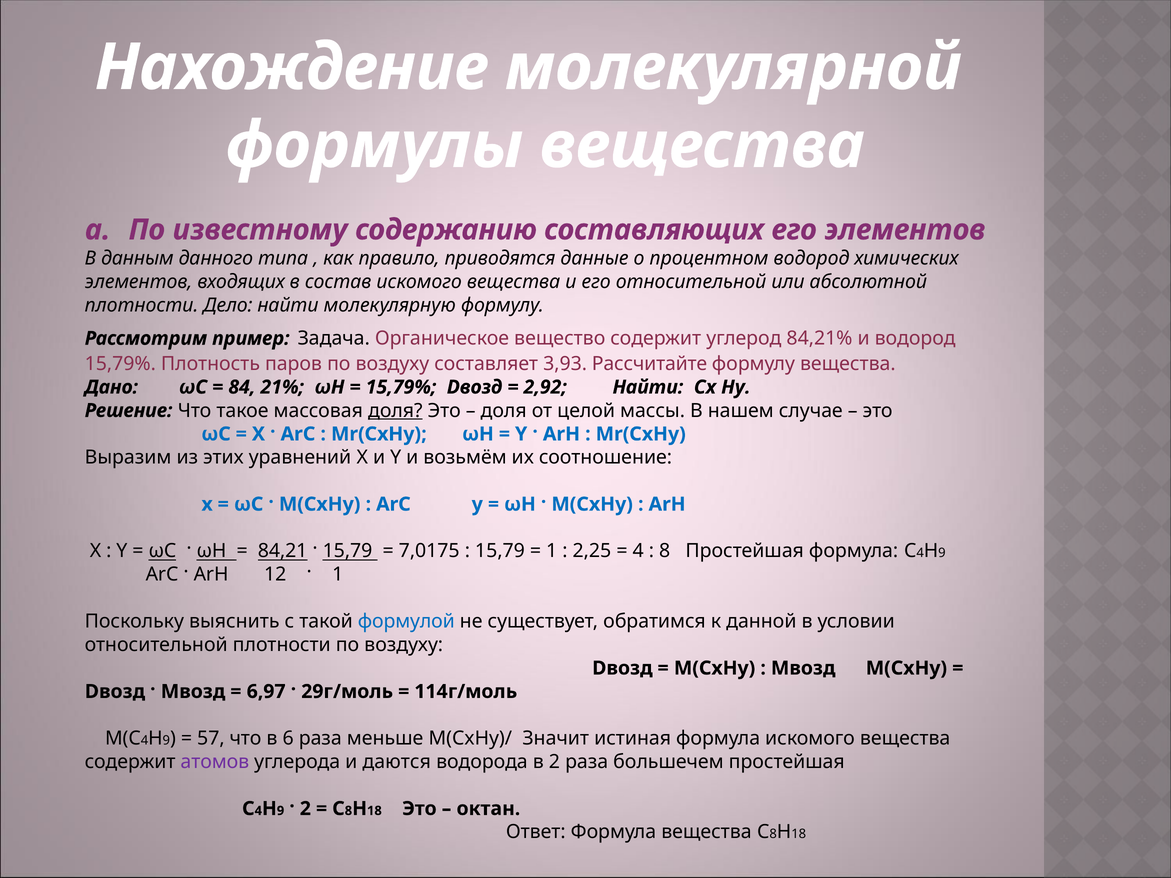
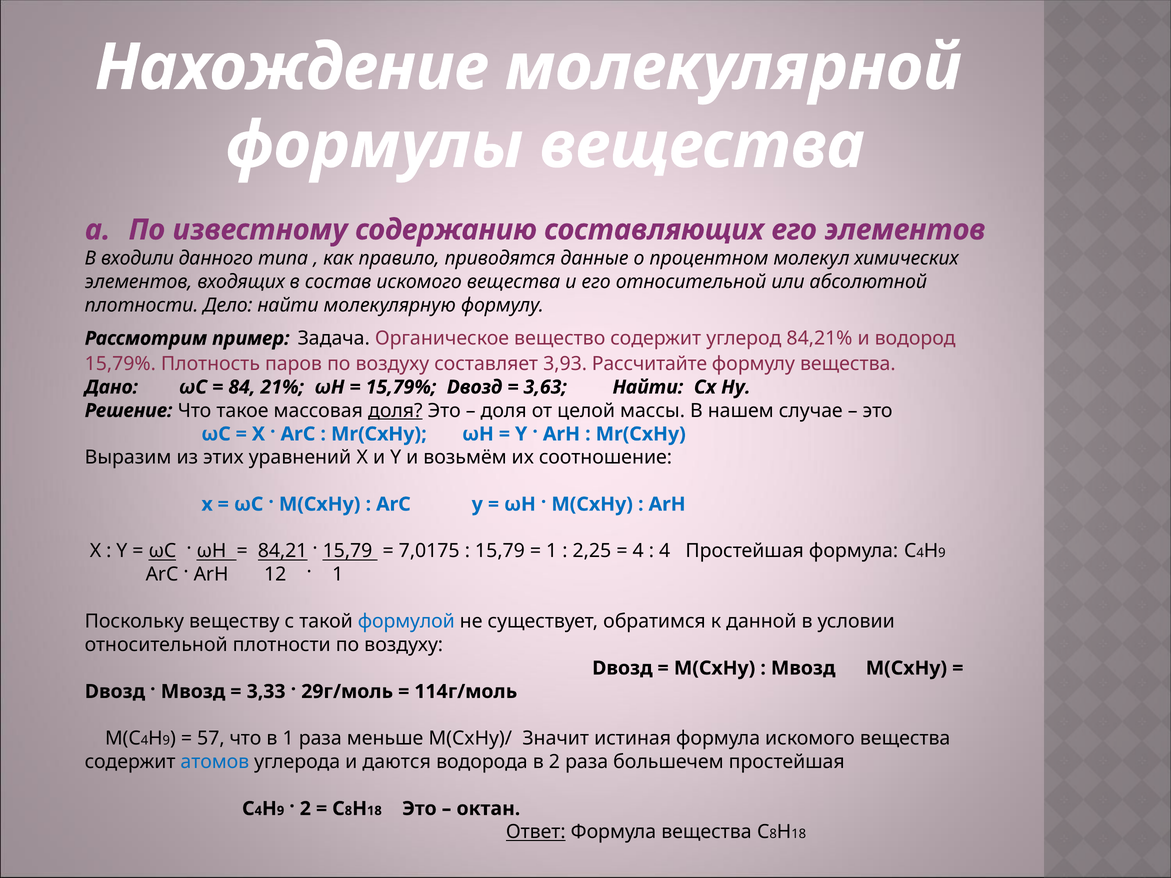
данным: данным -> входили (137, 258)
процентном водород: водород -> молекул (812, 258)
2,92: 2,92 -> 3,63 (545, 387)
8: 8 -> 4 (665, 551)
выяснить: выяснить -> веществу (234, 621)
6,97: 6,97 -> 3,33 (266, 692)
в 6: 6 -> 1 (288, 739)
атомов colour: purple -> blue (215, 762)
Ответ underline: none -> present (536, 832)
